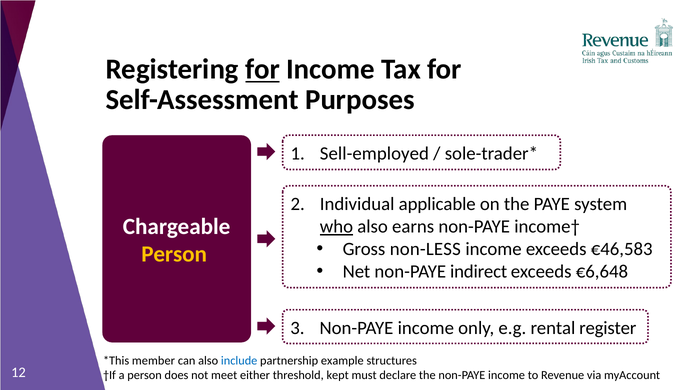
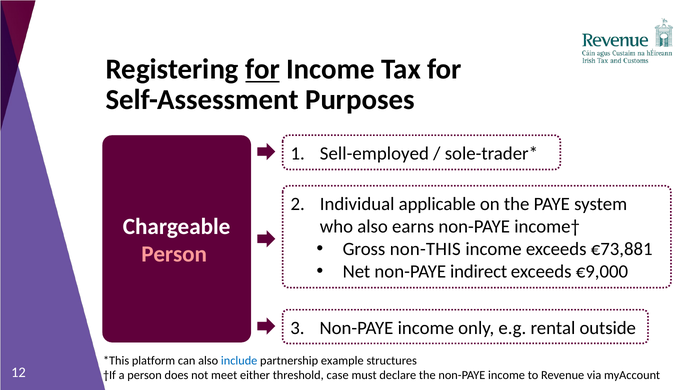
who underline: present -> none (336, 227)
non-LESS: non-LESS -> non-THIS (425, 249)
€46,583: €46,583 -> €73,881 (622, 249)
Person colour: yellow -> pink (174, 255)
€6,648: €6,648 -> €9,000 (602, 272)
register: register -> outside (608, 328)
member: member -> platform (154, 361)
kept: kept -> case (338, 376)
